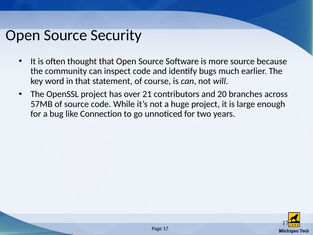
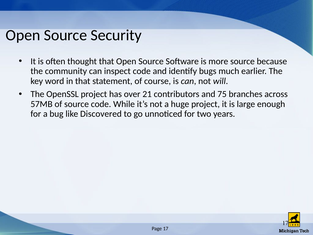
20: 20 -> 75 (222, 94)
Connection: Connection -> Discovered (101, 114)
